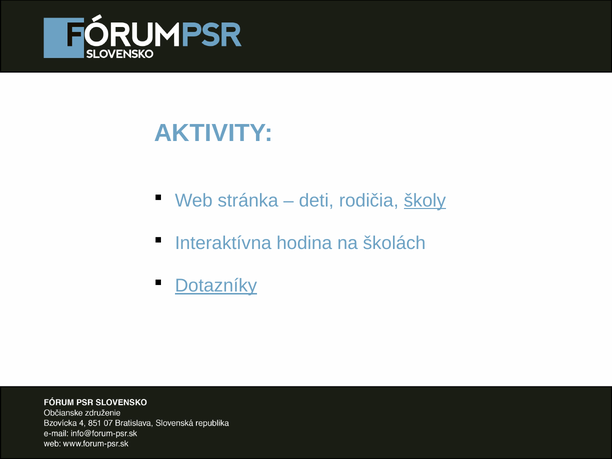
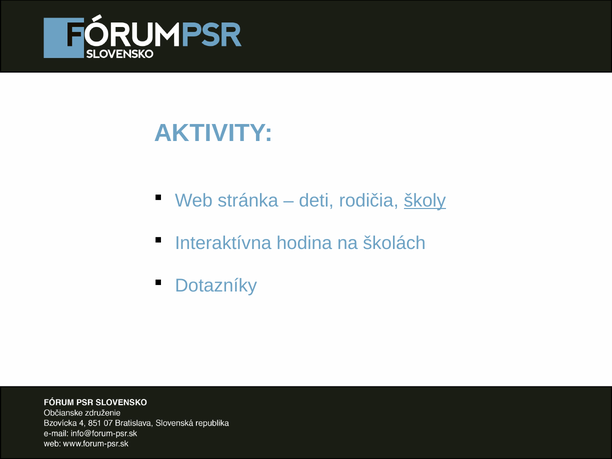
Dotazníky underline: present -> none (216, 286)
